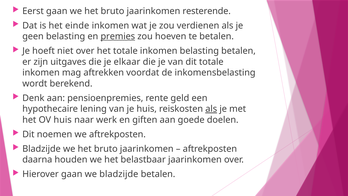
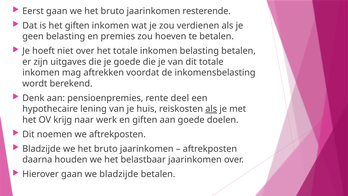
het einde: einde -> giften (77, 26)
premies underline: present -> none (118, 36)
je elkaar: elkaar -> goede (127, 62)
geld: geld -> deel (180, 98)
OV huis: huis -> krijg (63, 120)
